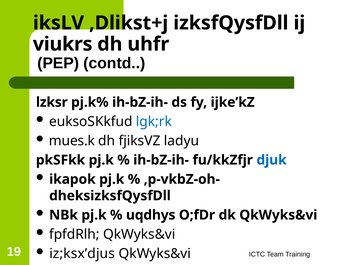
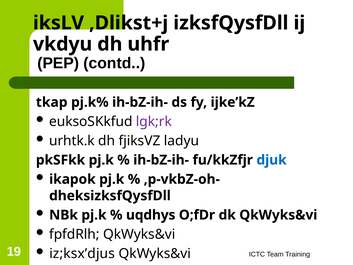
viukrs: viukrs -> vkdyu (63, 44)
lzksr: lzksr -> tkap (52, 102)
lgk;rk colour: blue -> purple (154, 121)
mues.k: mues.k -> urhtk.k (72, 141)
